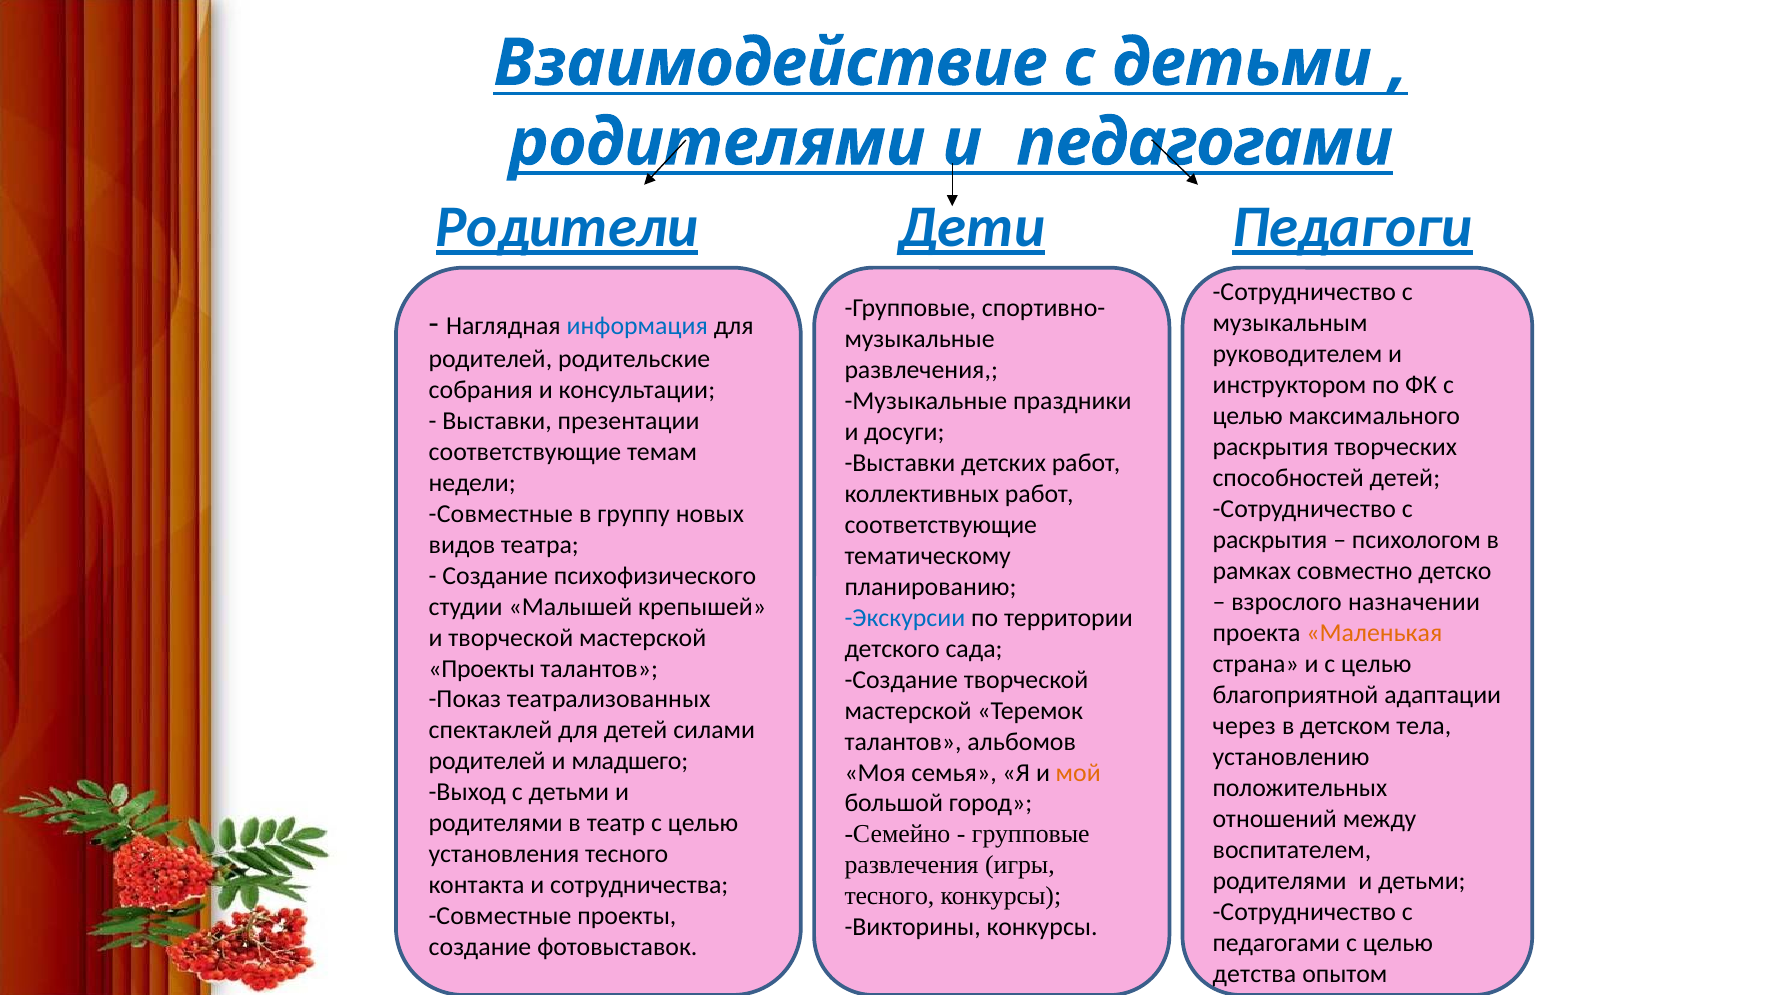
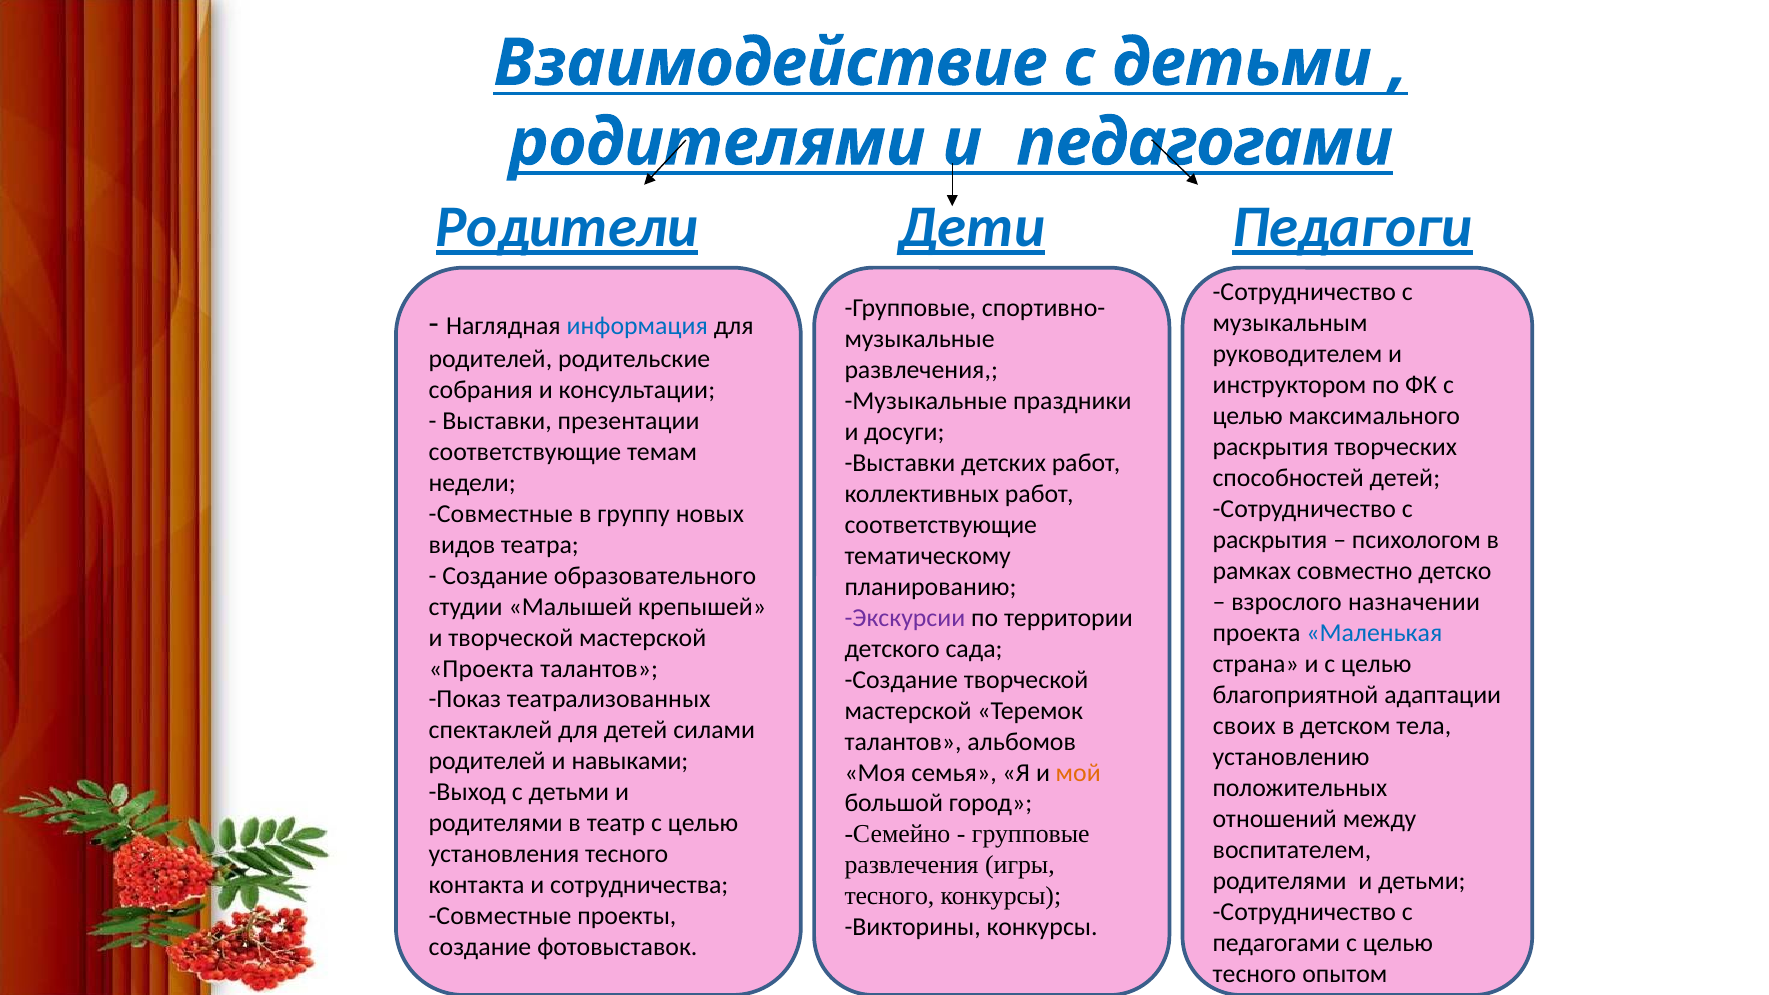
психофизического: психофизического -> образовательного (655, 576)
Экскурсии colour: blue -> purple (905, 618)
Маленькая colour: orange -> blue (1374, 633)
Проекты: Проекты -> Проекта (481, 669)
через: через -> своих (1244, 726)
младшего: младшего -> навыками (630, 761)
детства: детства -> тесного (1255, 974)
